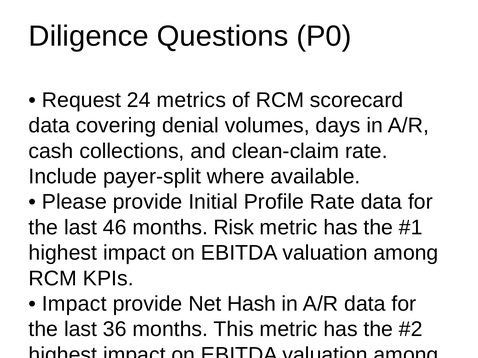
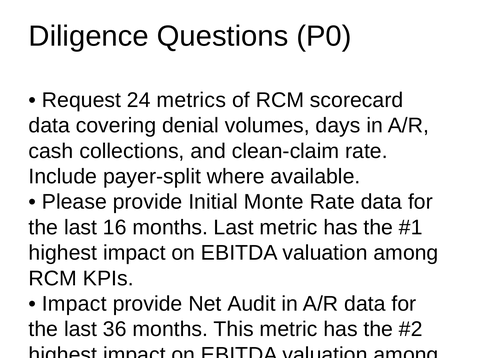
Profile: Profile -> Monte (274, 202)
46: 46 -> 16 (115, 228)
months Risk: Risk -> Last (234, 228)
Hash: Hash -> Audit (252, 304)
